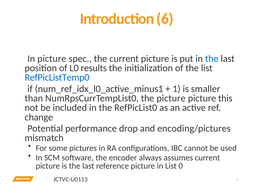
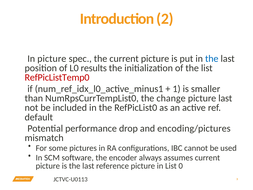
6: 6 -> 2 (165, 19)
RefPicListTemp0 colour: blue -> red (57, 77)
the picture: picture -> change (171, 98)
picture this: this -> last (225, 98)
change: change -> default (39, 117)
